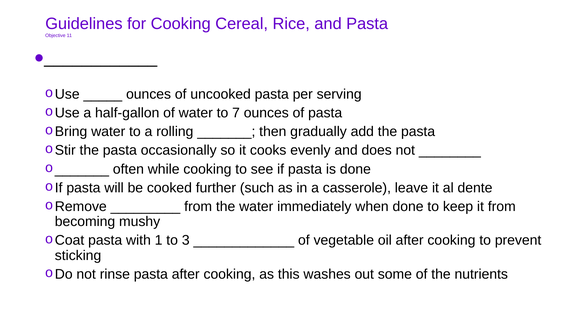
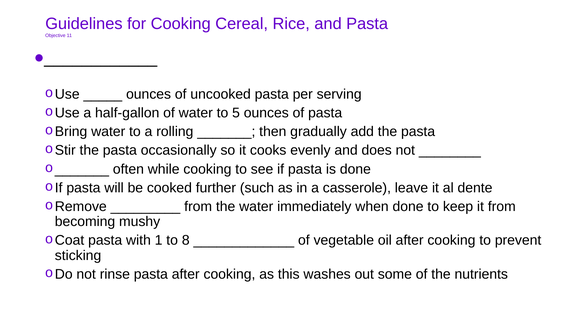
7: 7 -> 5 (236, 113)
3: 3 -> 8 (186, 240)
